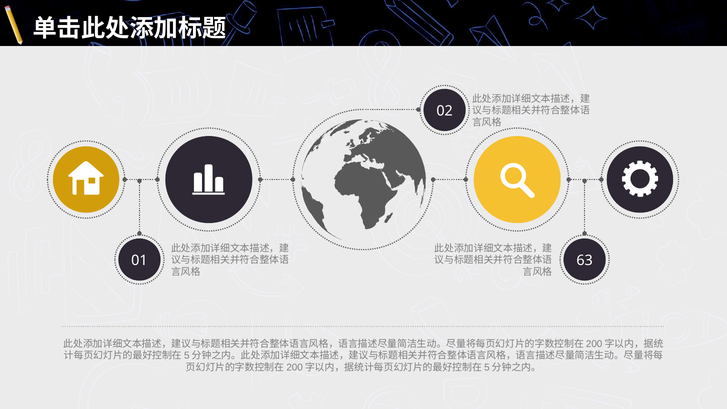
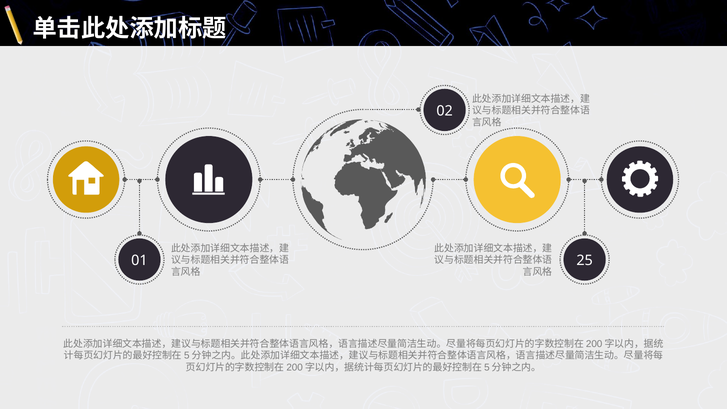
63: 63 -> 25 (585, 260)
